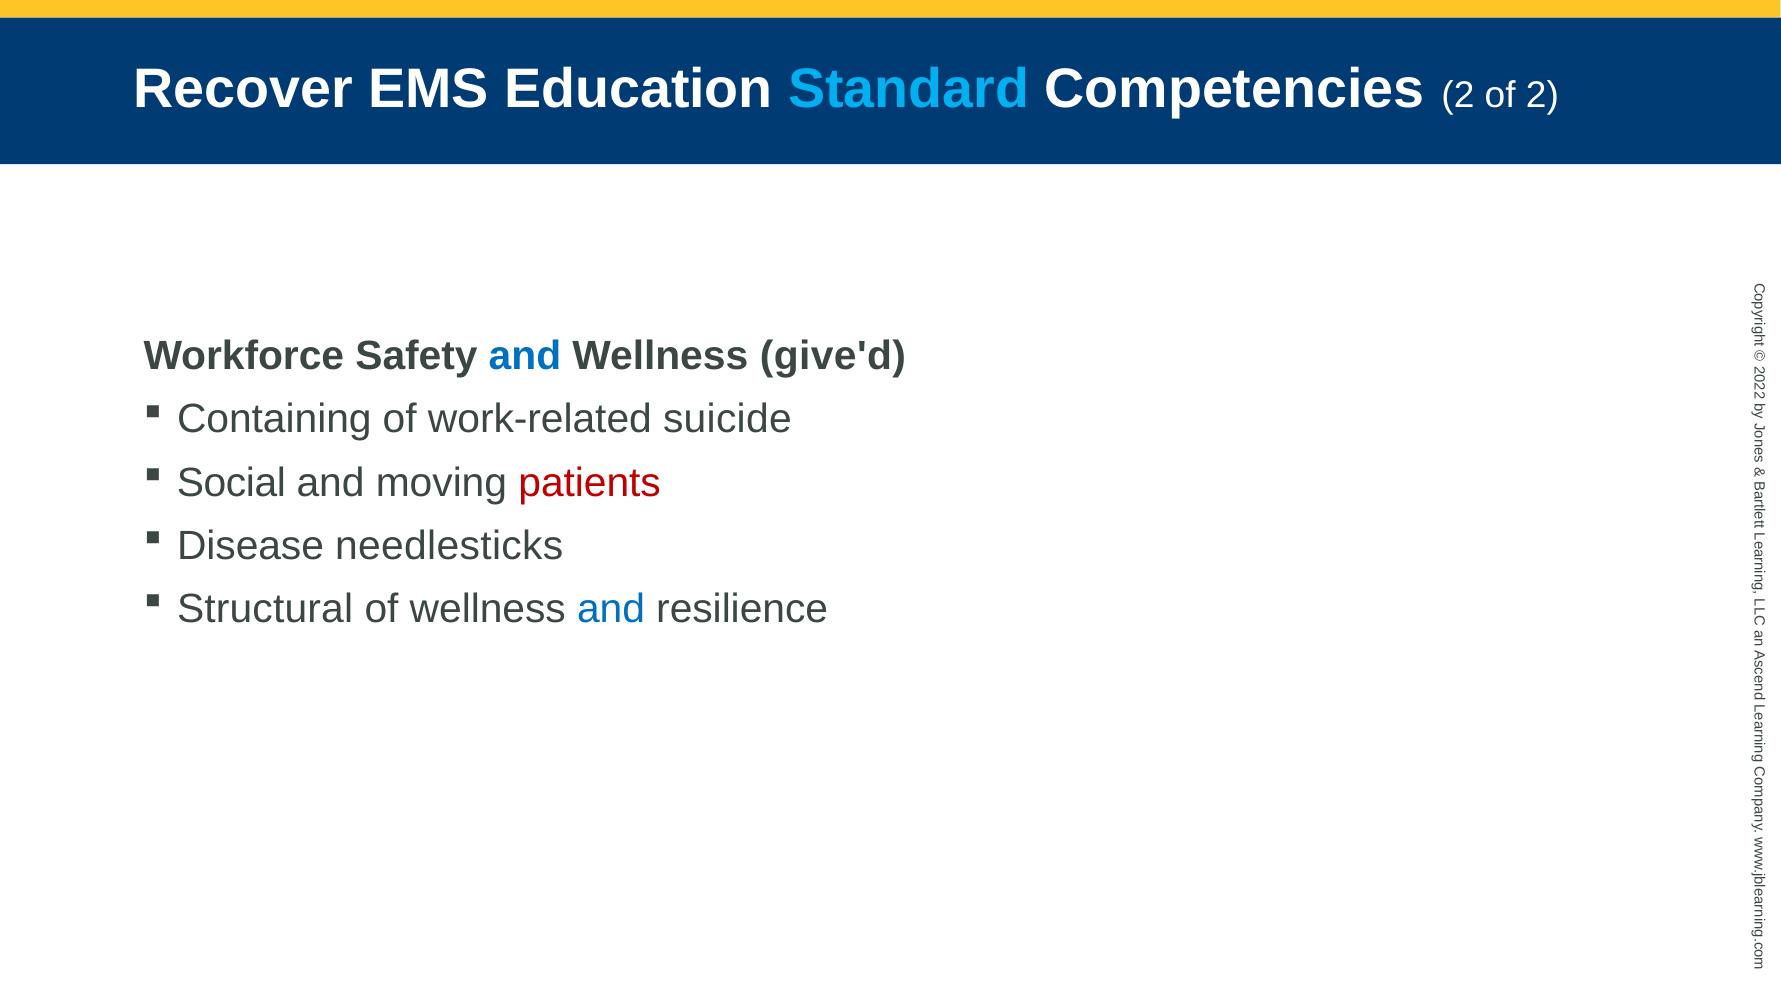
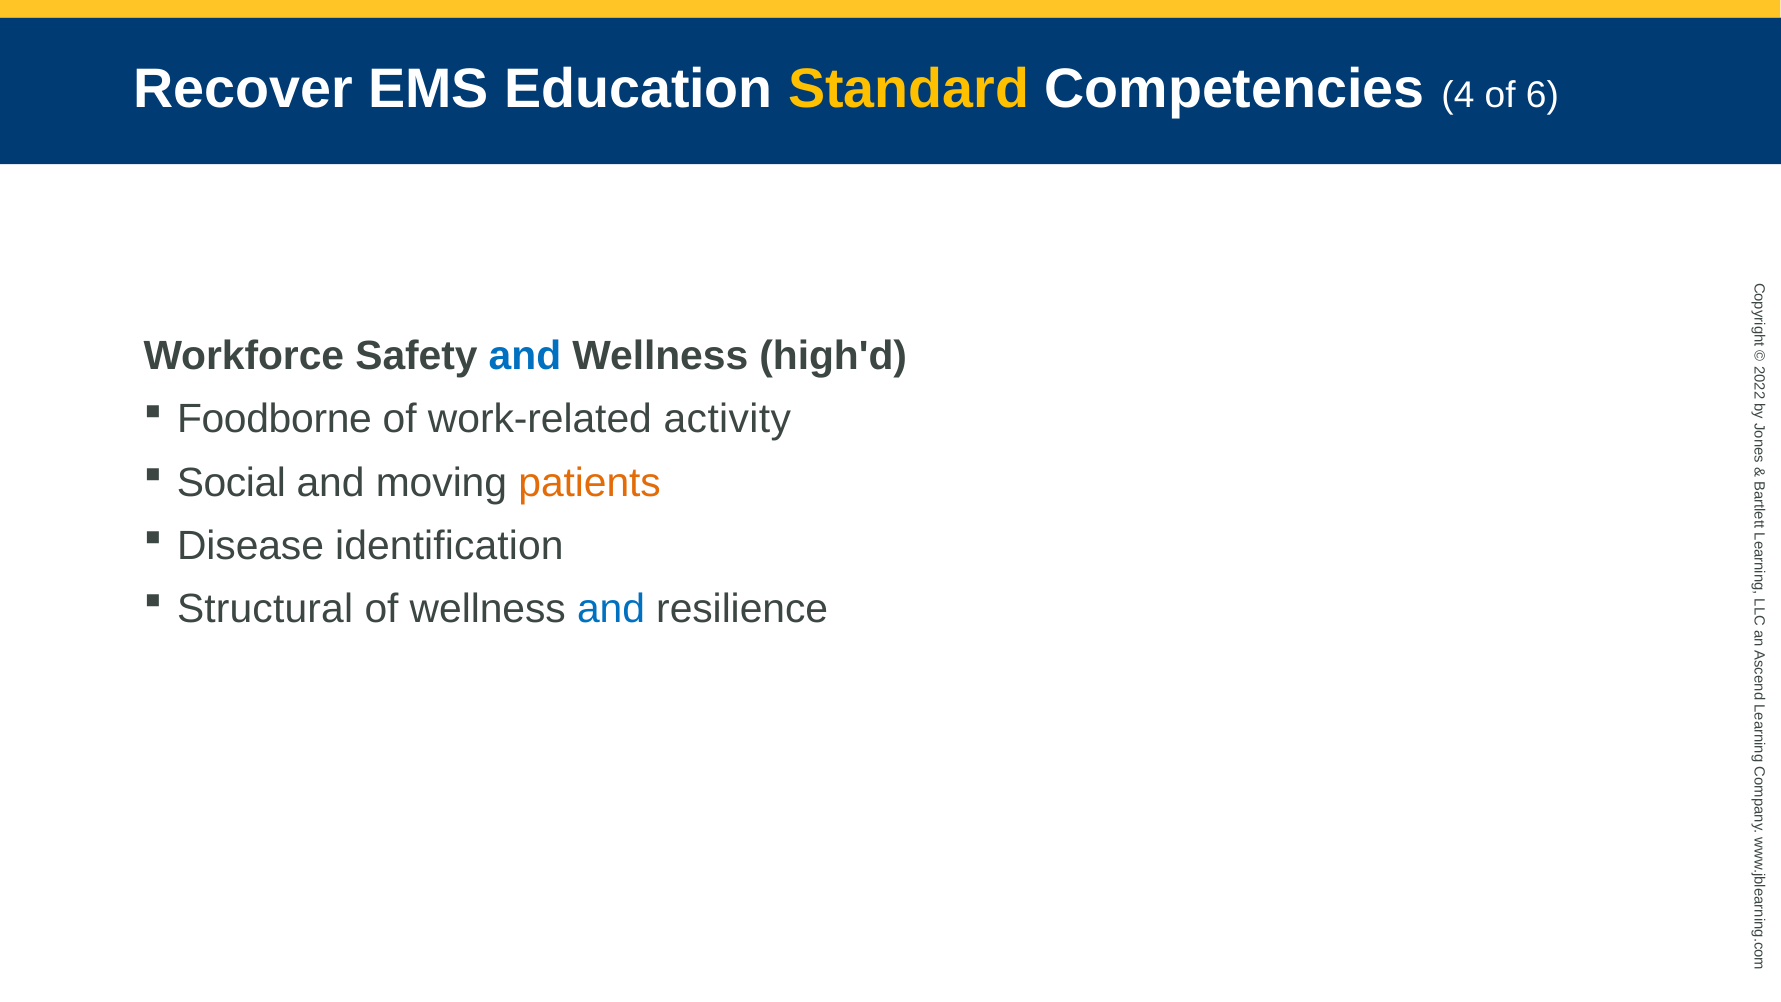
Standard colour: light blue -> yellow (909, 89)
Competencies 2: 2 -> 4 (1458, 96)
of 2: 2 -> 6 (1542, 96)
give'd: give'd -> high'd (833, 356)
Containing: Containing -> Foodborne (274, 419)
suicide: suicide -> activity (727, 419)
patients colour: red -> orange (590, 482)
needlesticks: needlesticks -> identification (449, 546)
